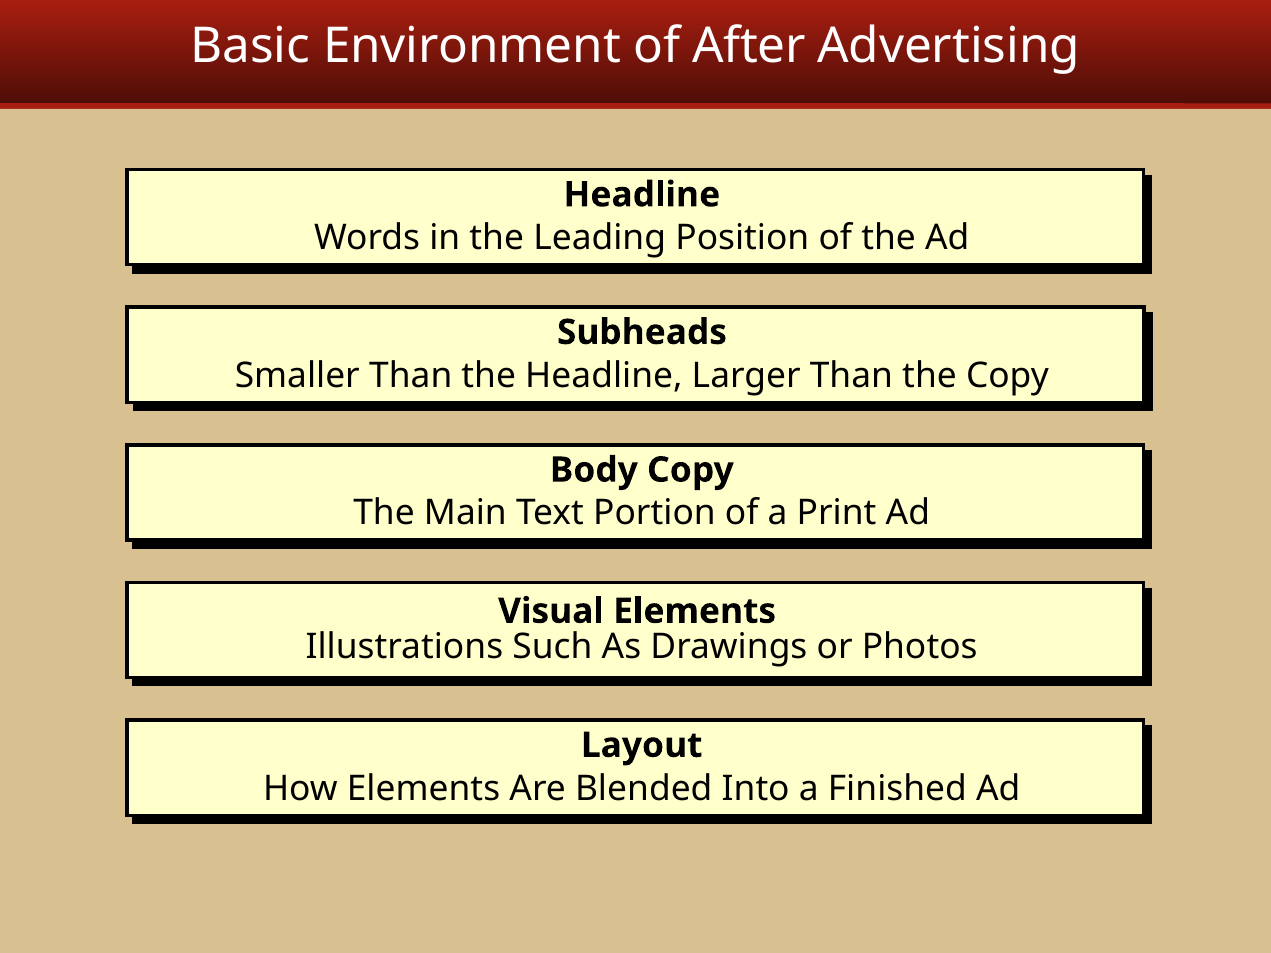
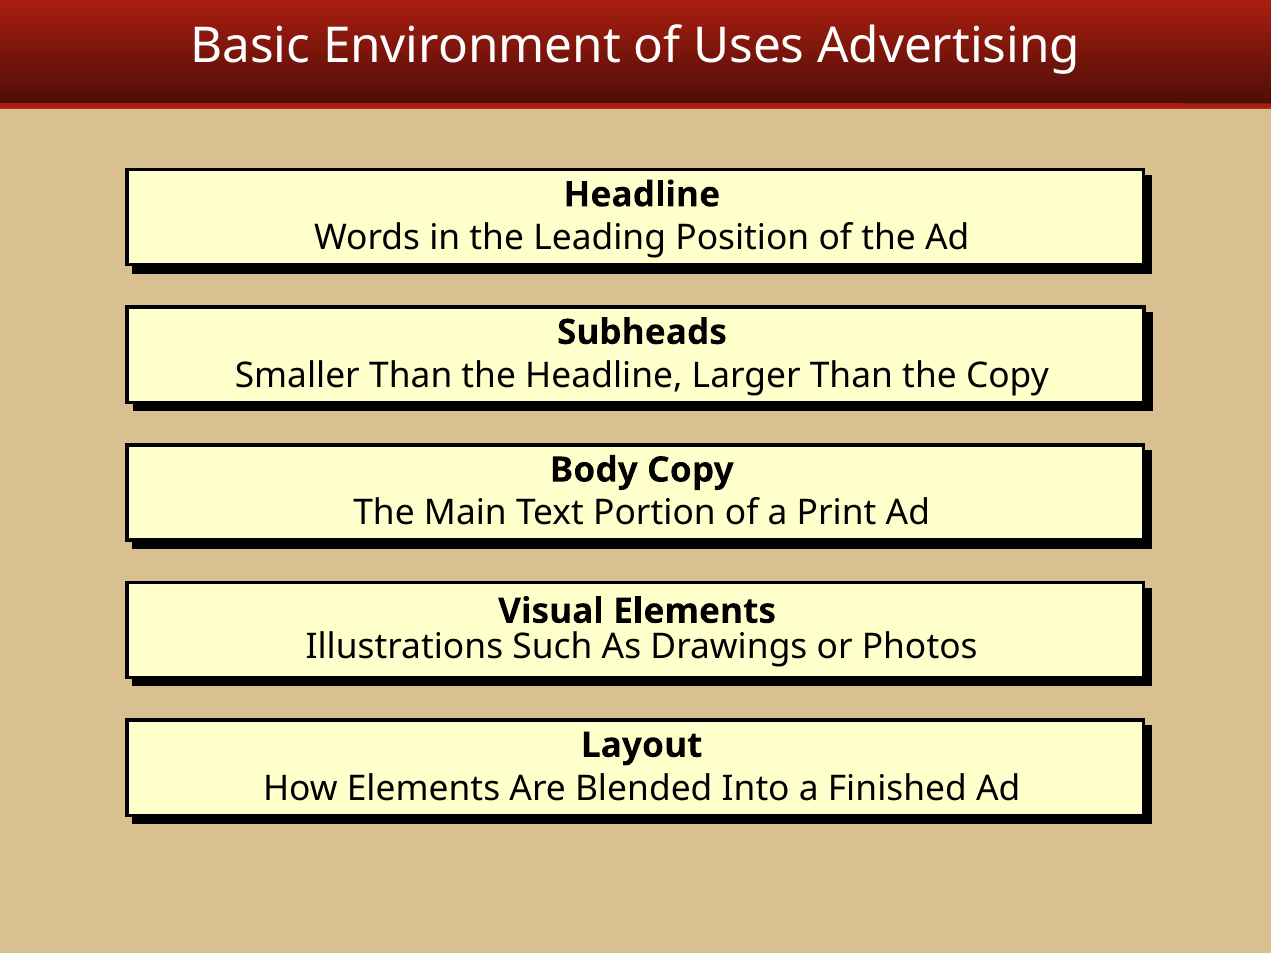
After: After -> Uses (749, 46)
